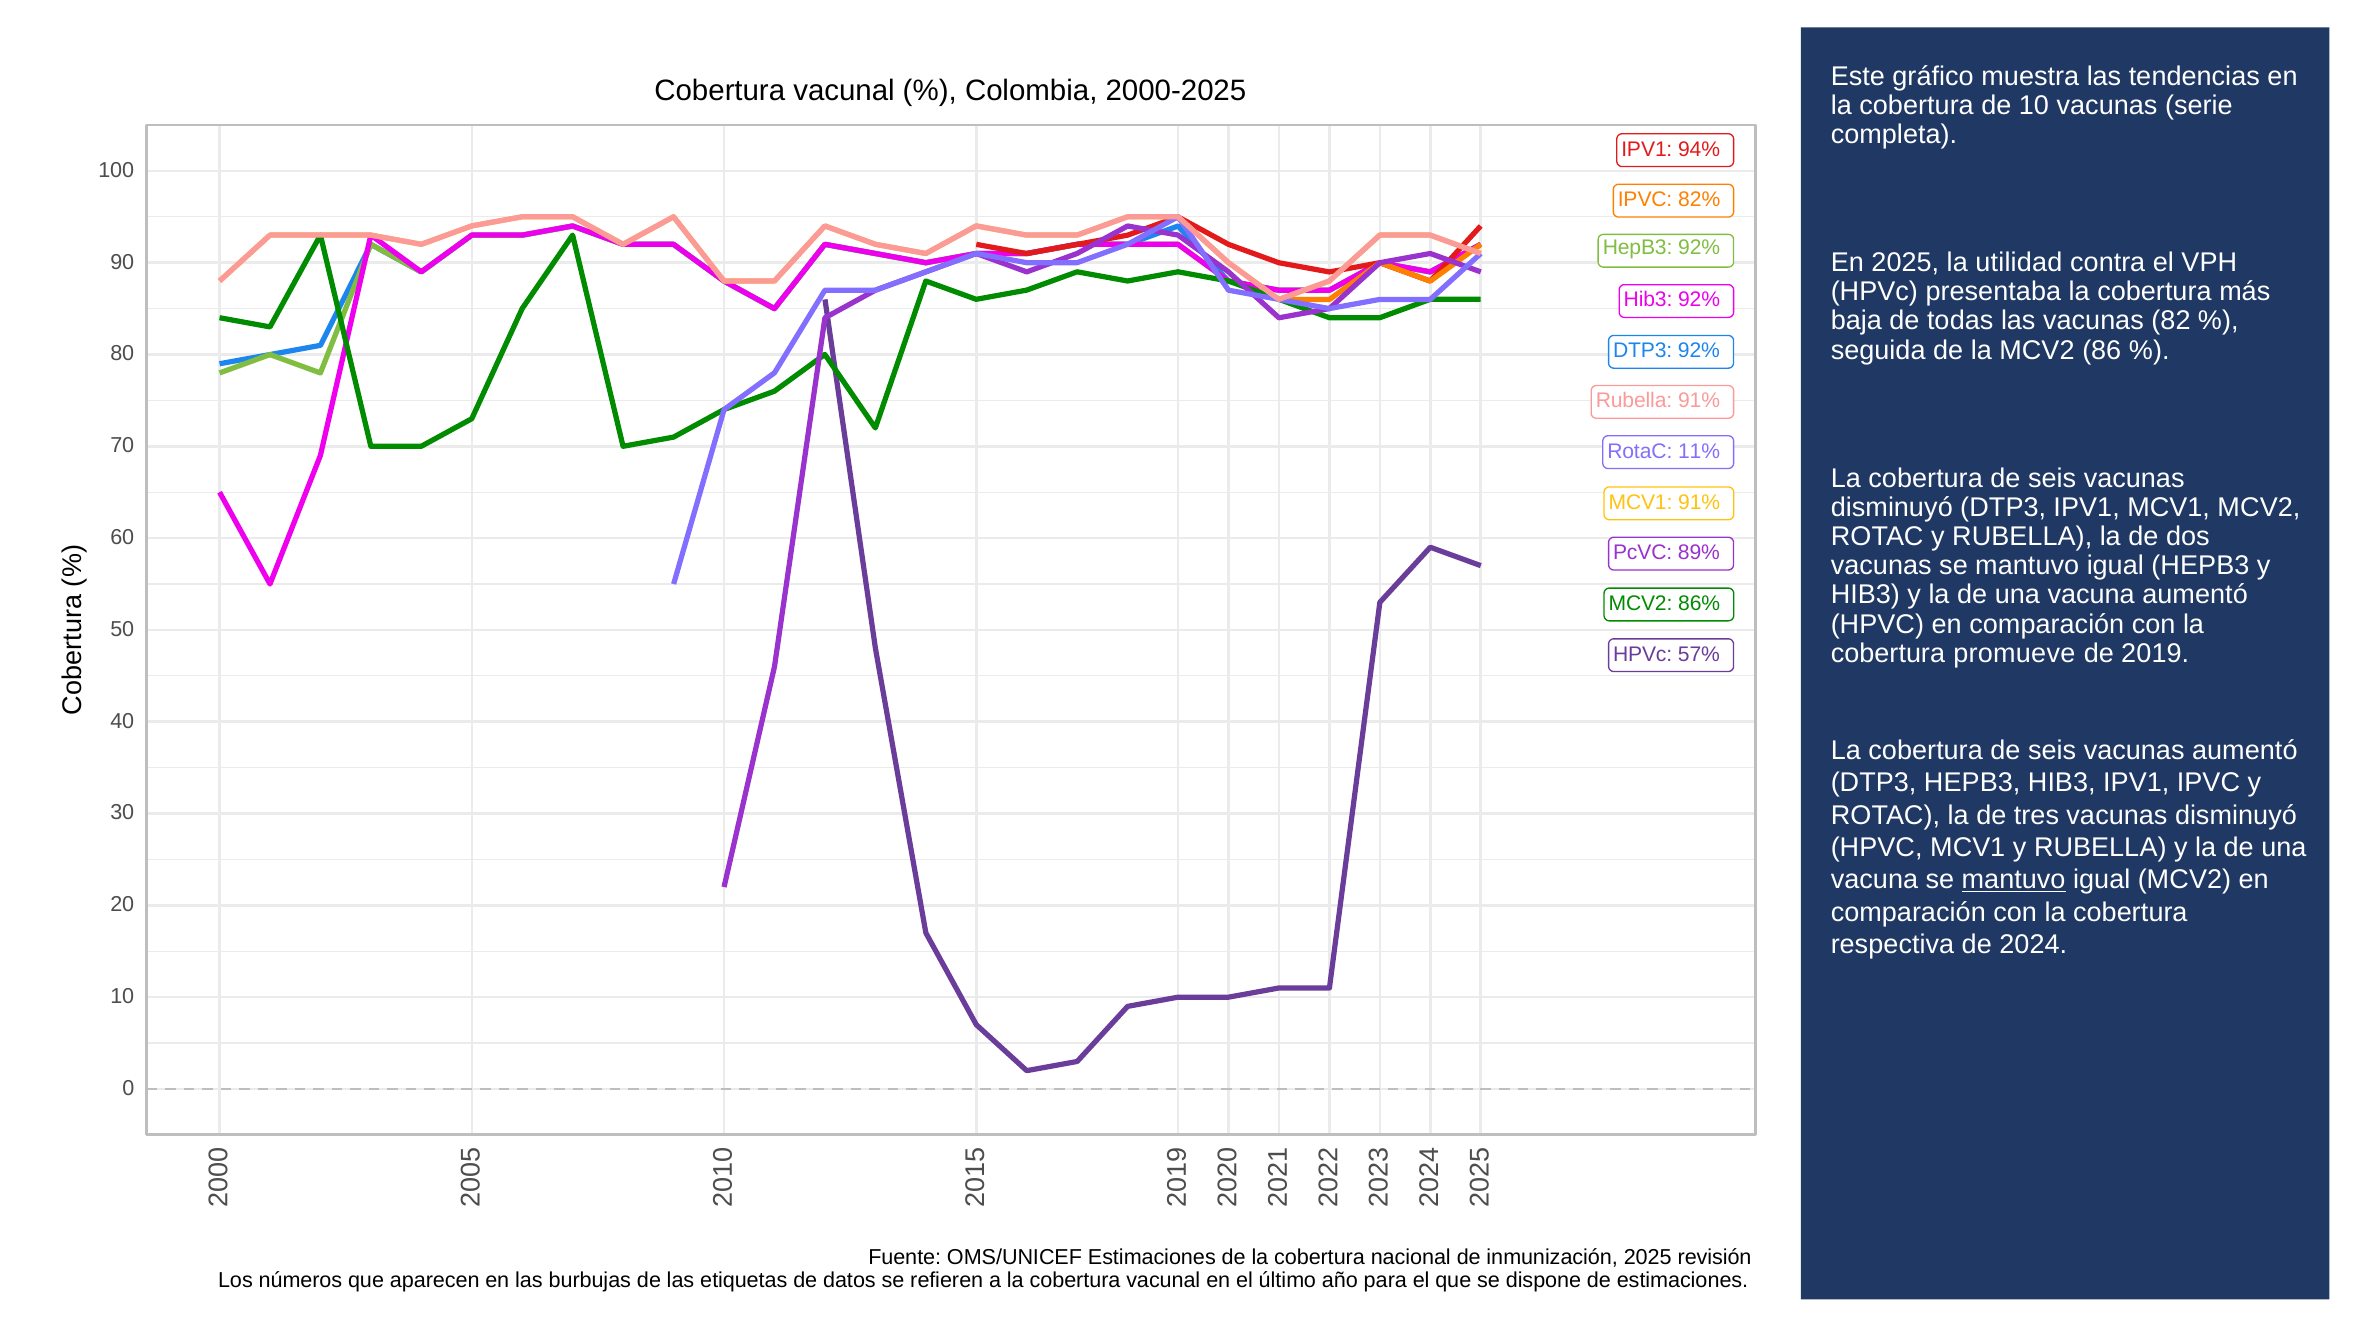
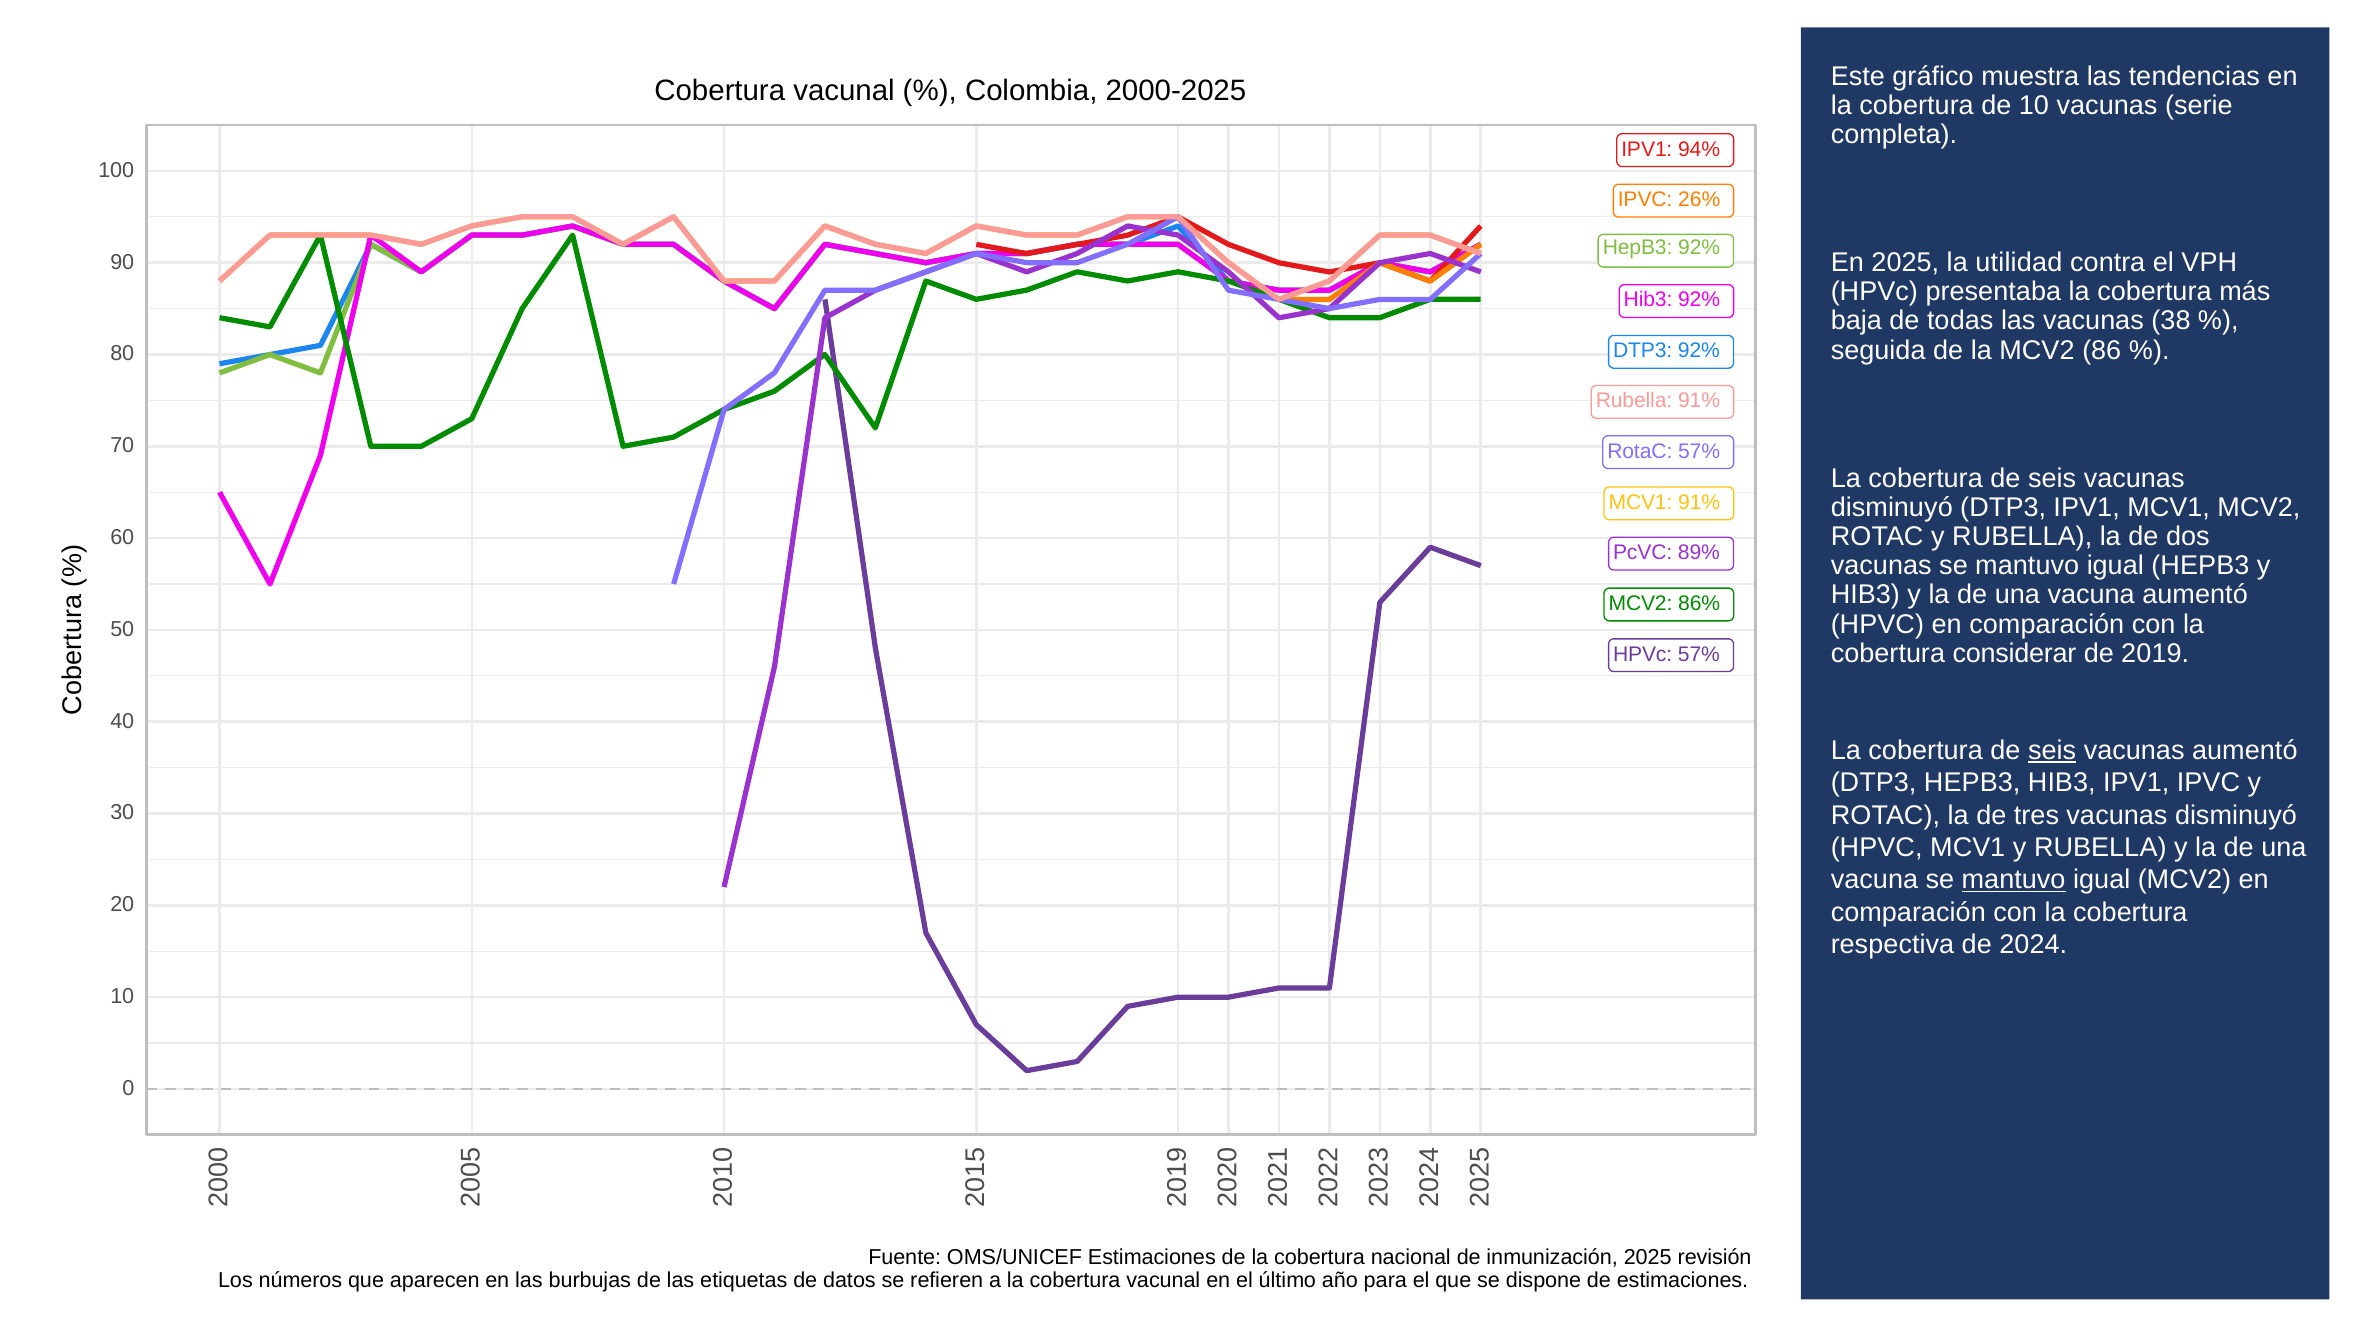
82%: 82% -> 26% (1699, 200)
82: 82 -> 38 (2171, 321)
RotaC 11%: 11% -> 57% (1699, 451)
promueve: promueve -> considerar (2015, 653)
seis underline: none -> present (2052, 750)
